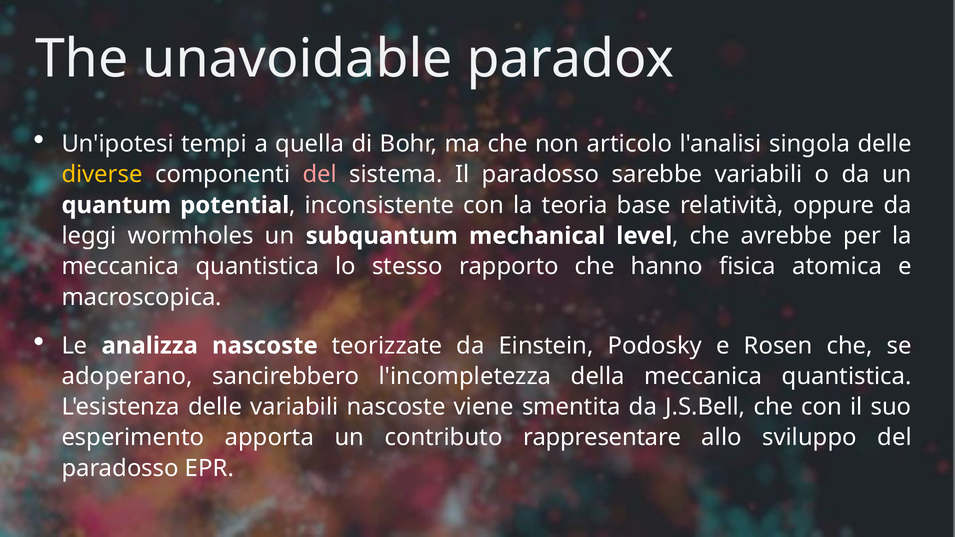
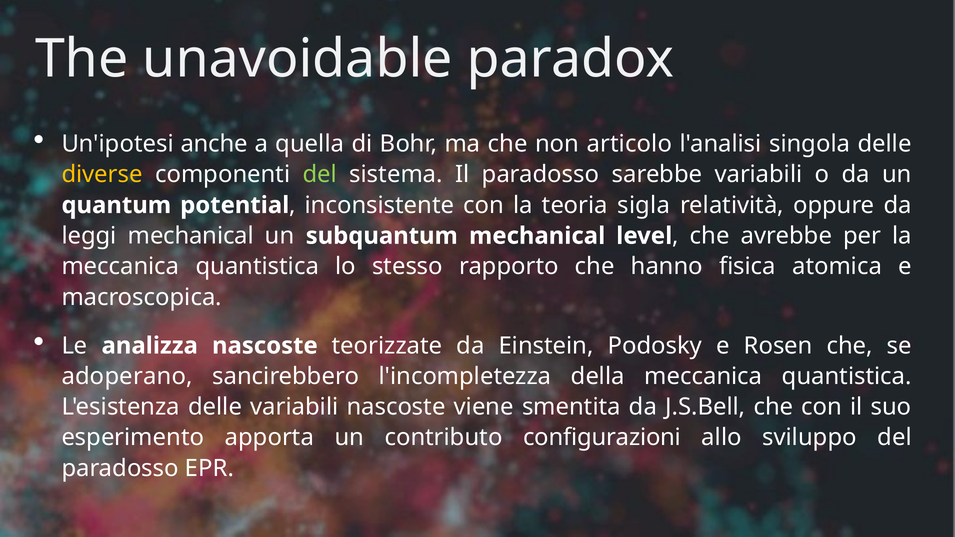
tempi: tempi -> anche (214, 144)
del colour: pink -> light green (320, 175)
base: base -> sigla (644, 205)
leggi wormholes: wormholes -> mechanical (191, 236)
rappresentare: rappresentare -> configurazioni (602, 438)
